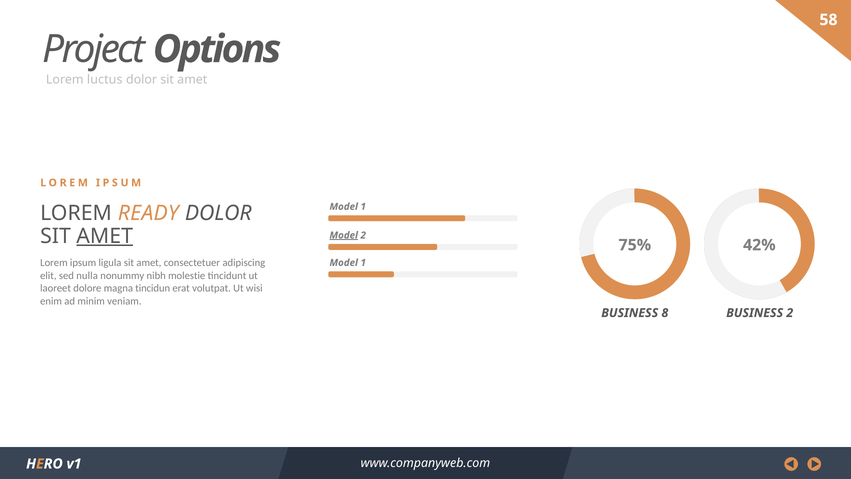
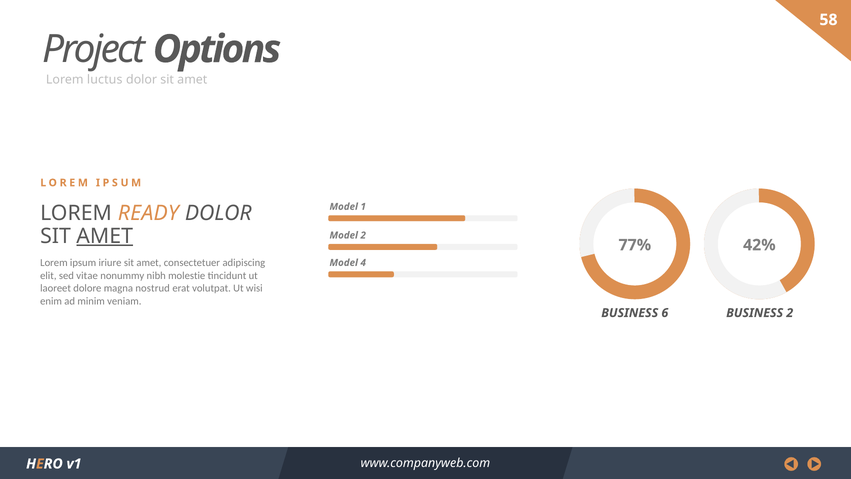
Model underline: present -> none (344, 235)
75%: 75% -> 77% (635, 245)
ligula: ligula -> iriure (110, 263)
1: 1 -> 4 (363, 263)
nulla: nulla -> vitae (87, 275)
tincidun: tincidun -> nostrud (153, 288)
8: 8 -> 6 (665, 313)
